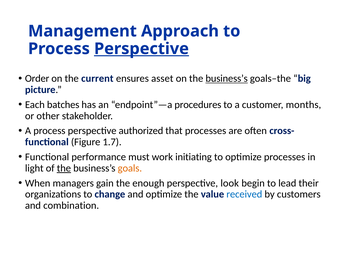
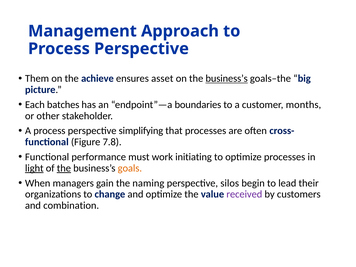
Perspective underline: present -> none (141, 49)
Order: Order -> Them (37, 79)
current: current -> achieve (97, 79)
procedures: procedures -> boundaries (198, 105)
authorized: authorized -> simplifying (141, 131)
1.7: 1.7 -> 7.8 (112, 142)
light underline: none -> present (34, 168)
enough: enough -> naming (148, 183)
look: look -> silos (230, 183)
received colour: blue -> purple (244, 194)
